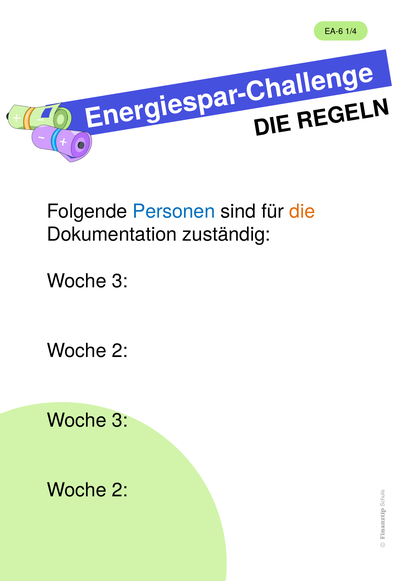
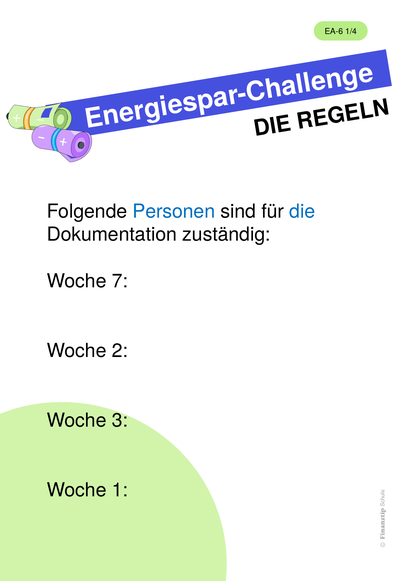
die colour: orange -> blue (302, 211)
3: 3 -> 7 (120, 281)
2: 2 -> 1 (120, 490)
